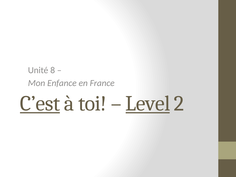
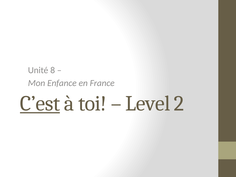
Level underline: present -> none (148, 103)
